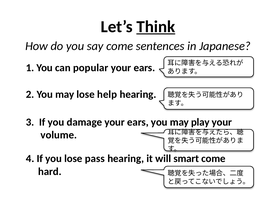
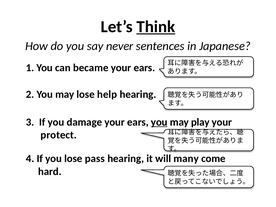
say come: come -> never (120, 46)
popular: popular -> became (91, 68)
you underline: none -> present (159, 122)
volume: volume -> protect (59, 135)
smart: smart -> many (186, 159)
